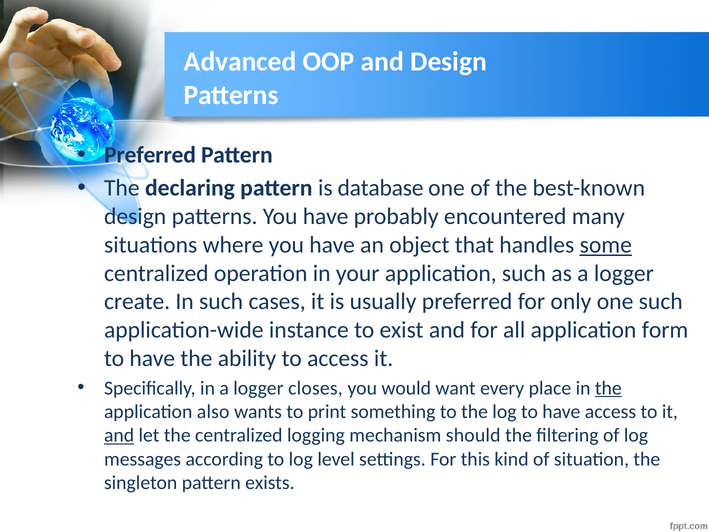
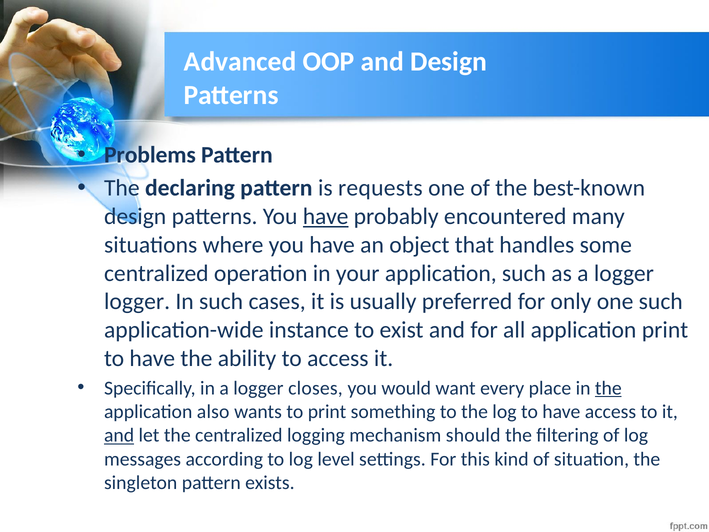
Preferred: Preferred -> Problems (150, 155)
database: database -> requests (380, 188)
have underline: none -> present (326, 216)
some underline: present -> none (606, 245)
create: create -> logger (137, 302)
application form: form -> print (665, 330)
